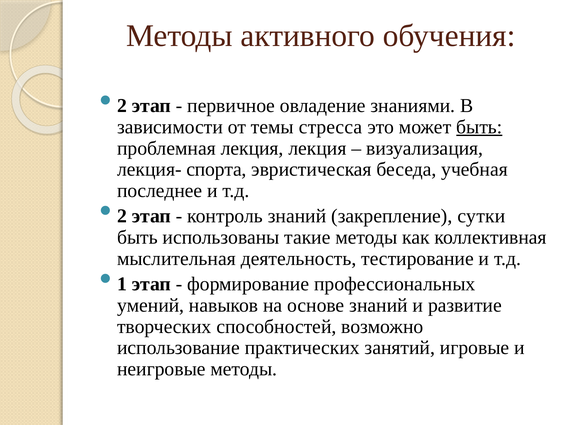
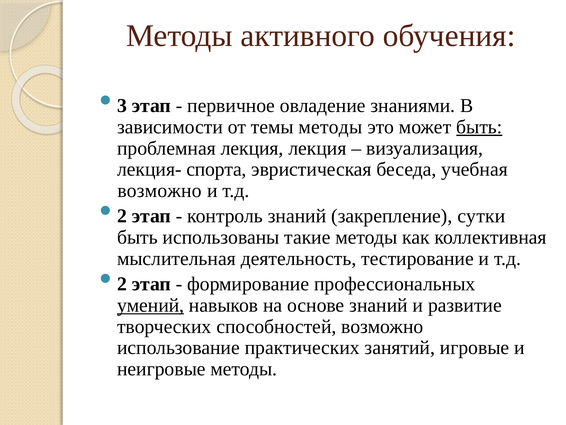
2: 2 -> 3 (122, 106)
темы стресса: стресса -> методы (331, 127)
последнее: последнее -> возможно (160, 190)
1: 1 -> 2 (122, 284)
умений underline: none -> present (151, 305)
